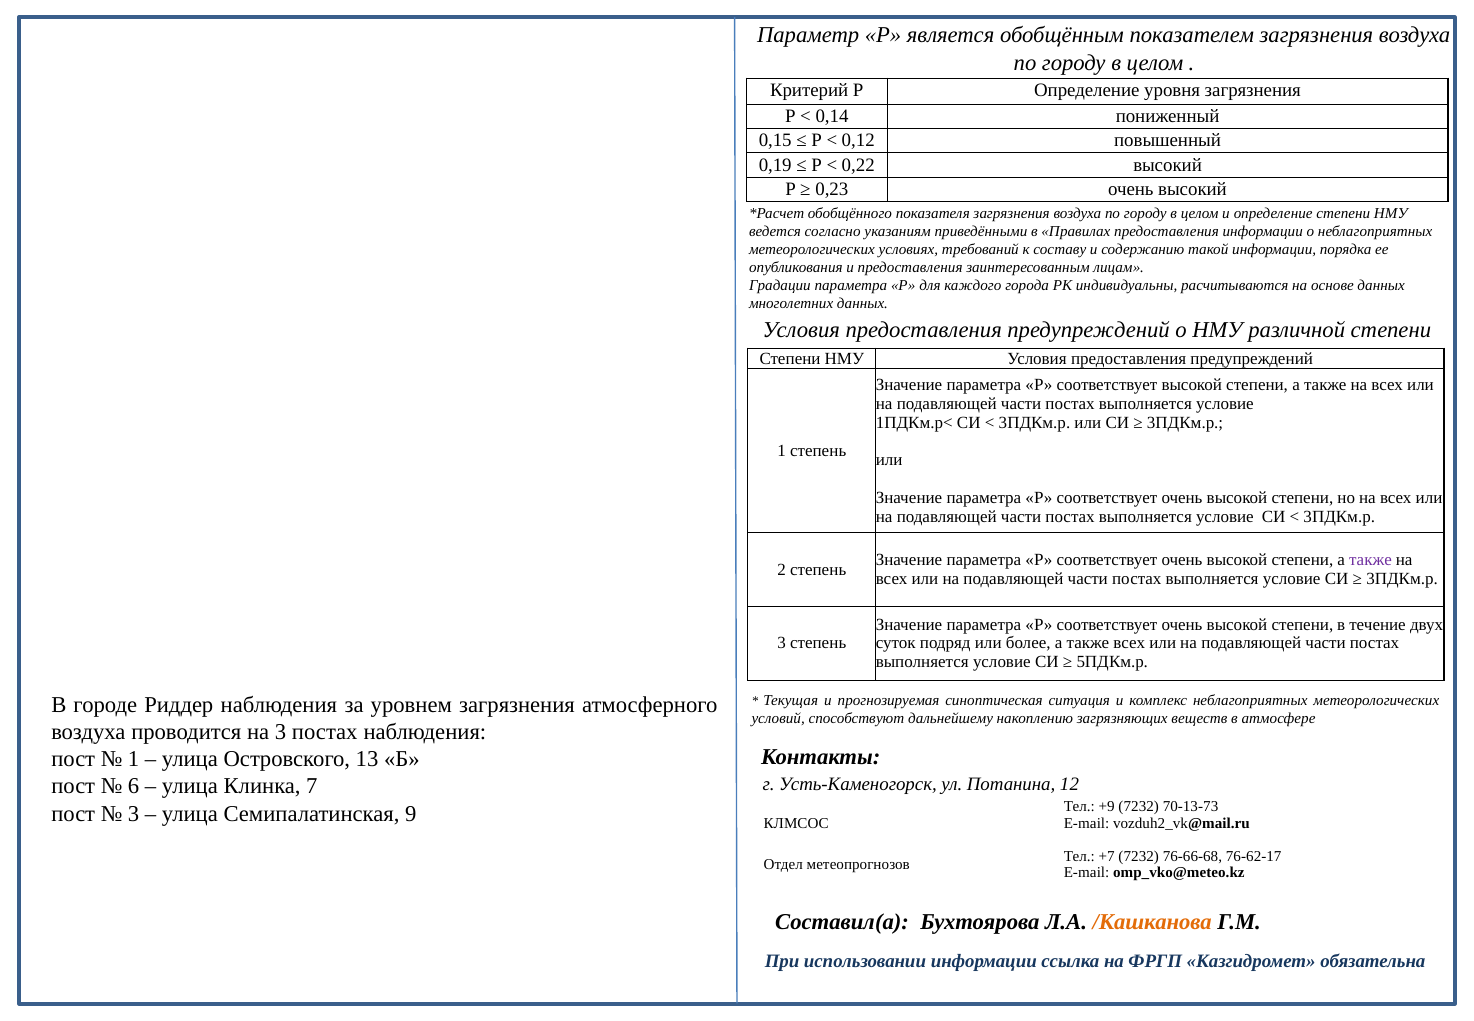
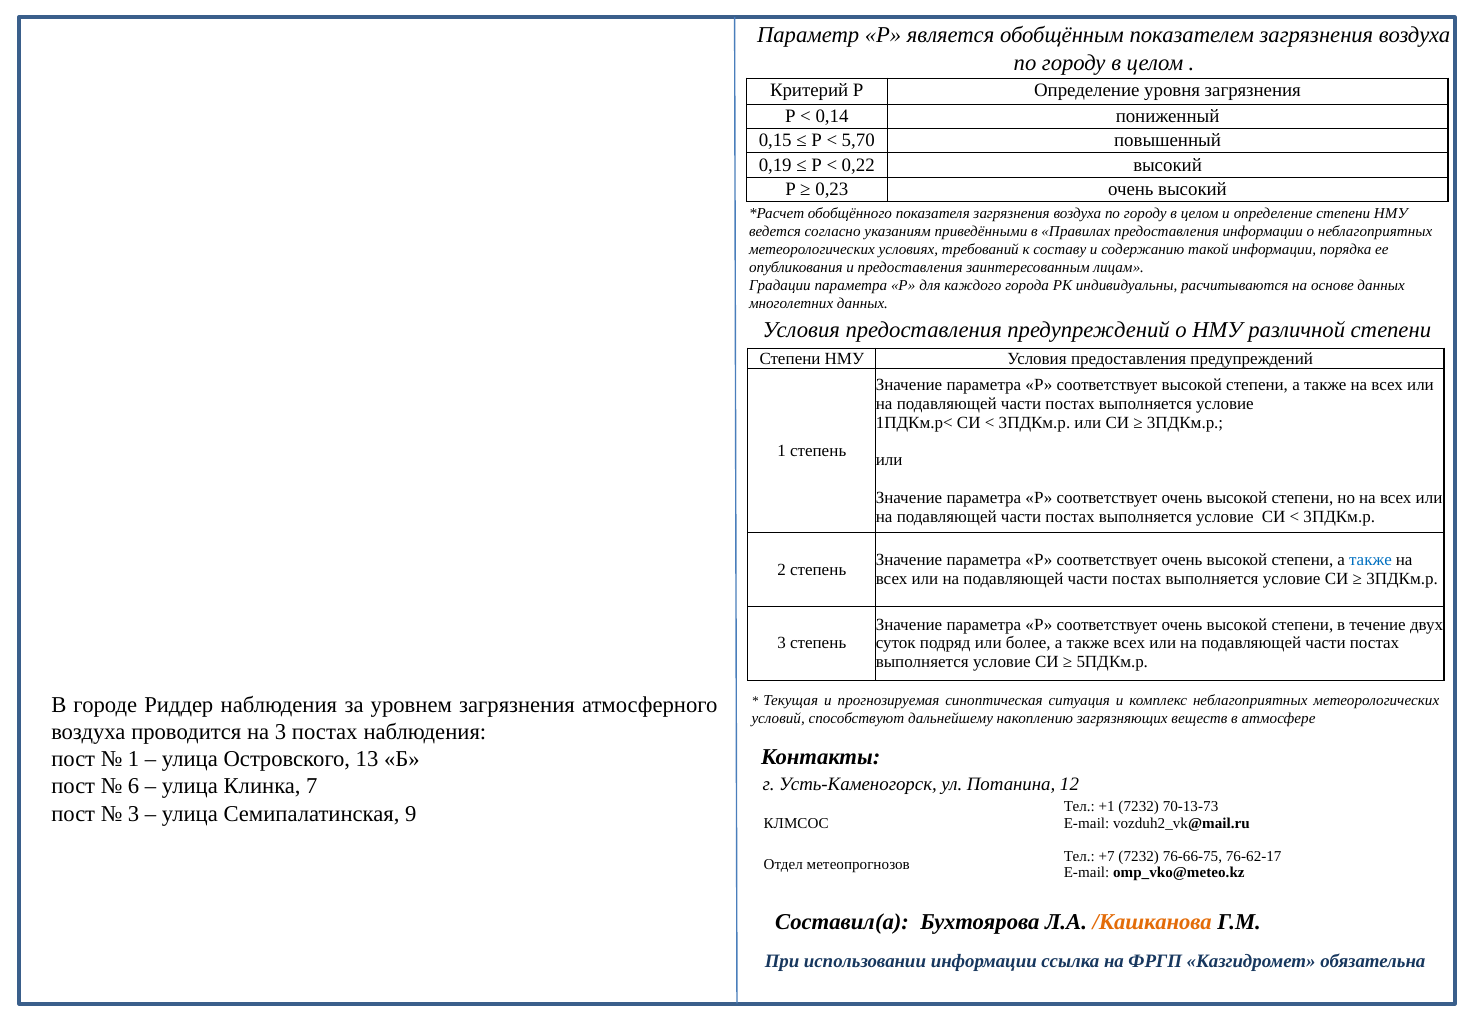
0,12: 0,12 -> 5,70 (858, 140)
также colour: purple -> blue (1371, 560)
+9: +9 -> +1 (1107, 806)
76-66-68: 76-66-68 -> 76-66-75 (1192, 856)
